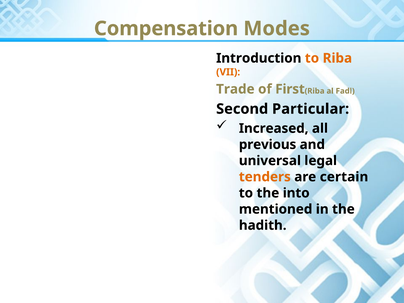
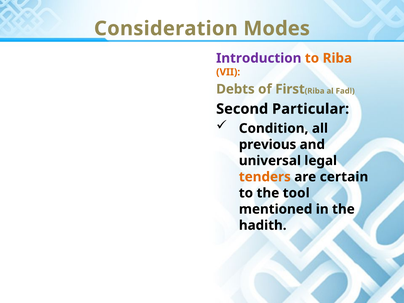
Compensation: Compensation -> Consideration (166, 29)
Introduction colour: black -> purple (259, 58)
Trade: Trade -> Debts (235, 89)
Increased: Increased -> Condition (274, 128)
into: into -> tool (296, 193)
